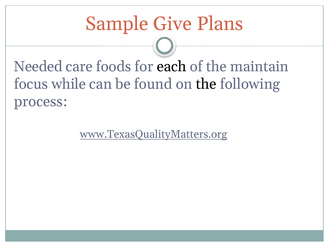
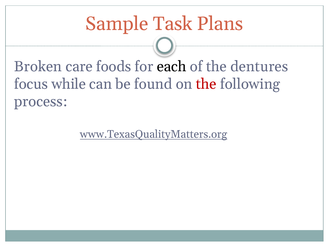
Give: Give -> Task (173, 24)
Needed: Needed -> Broken (38, 66)
maintain: maintain -> dentures (259, 66)
the colour: black -> red (206, 84)
